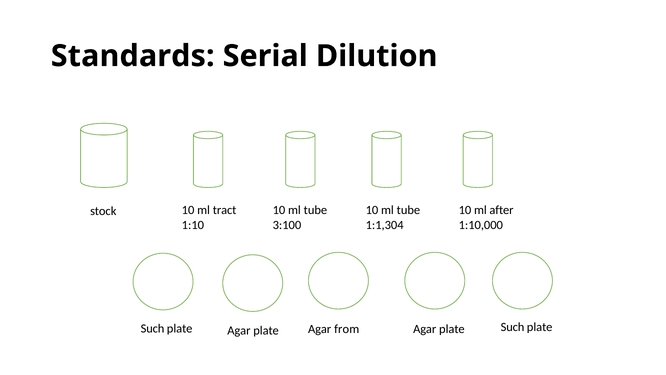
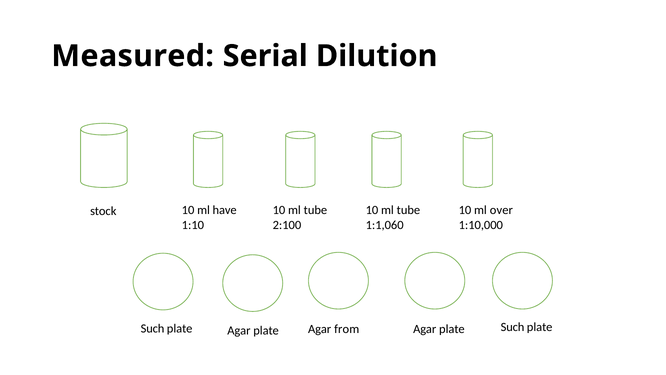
Standards: Standards -> Measured (133, 56)
tract: tract -> have (225, 210)
after: after -> over (501, 210)
3:100: 3:100 -> 2:100 (287, 225)
1:1,304: 1:1,304 -> 1:1,060 (385, 225)
